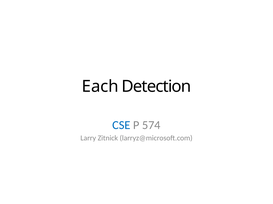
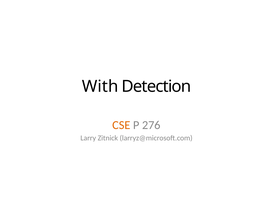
Each: Each -> With (100, 87)
CSE colour: blue -> orange (121, 126)
574: 574 -> 276 (151, 126)
